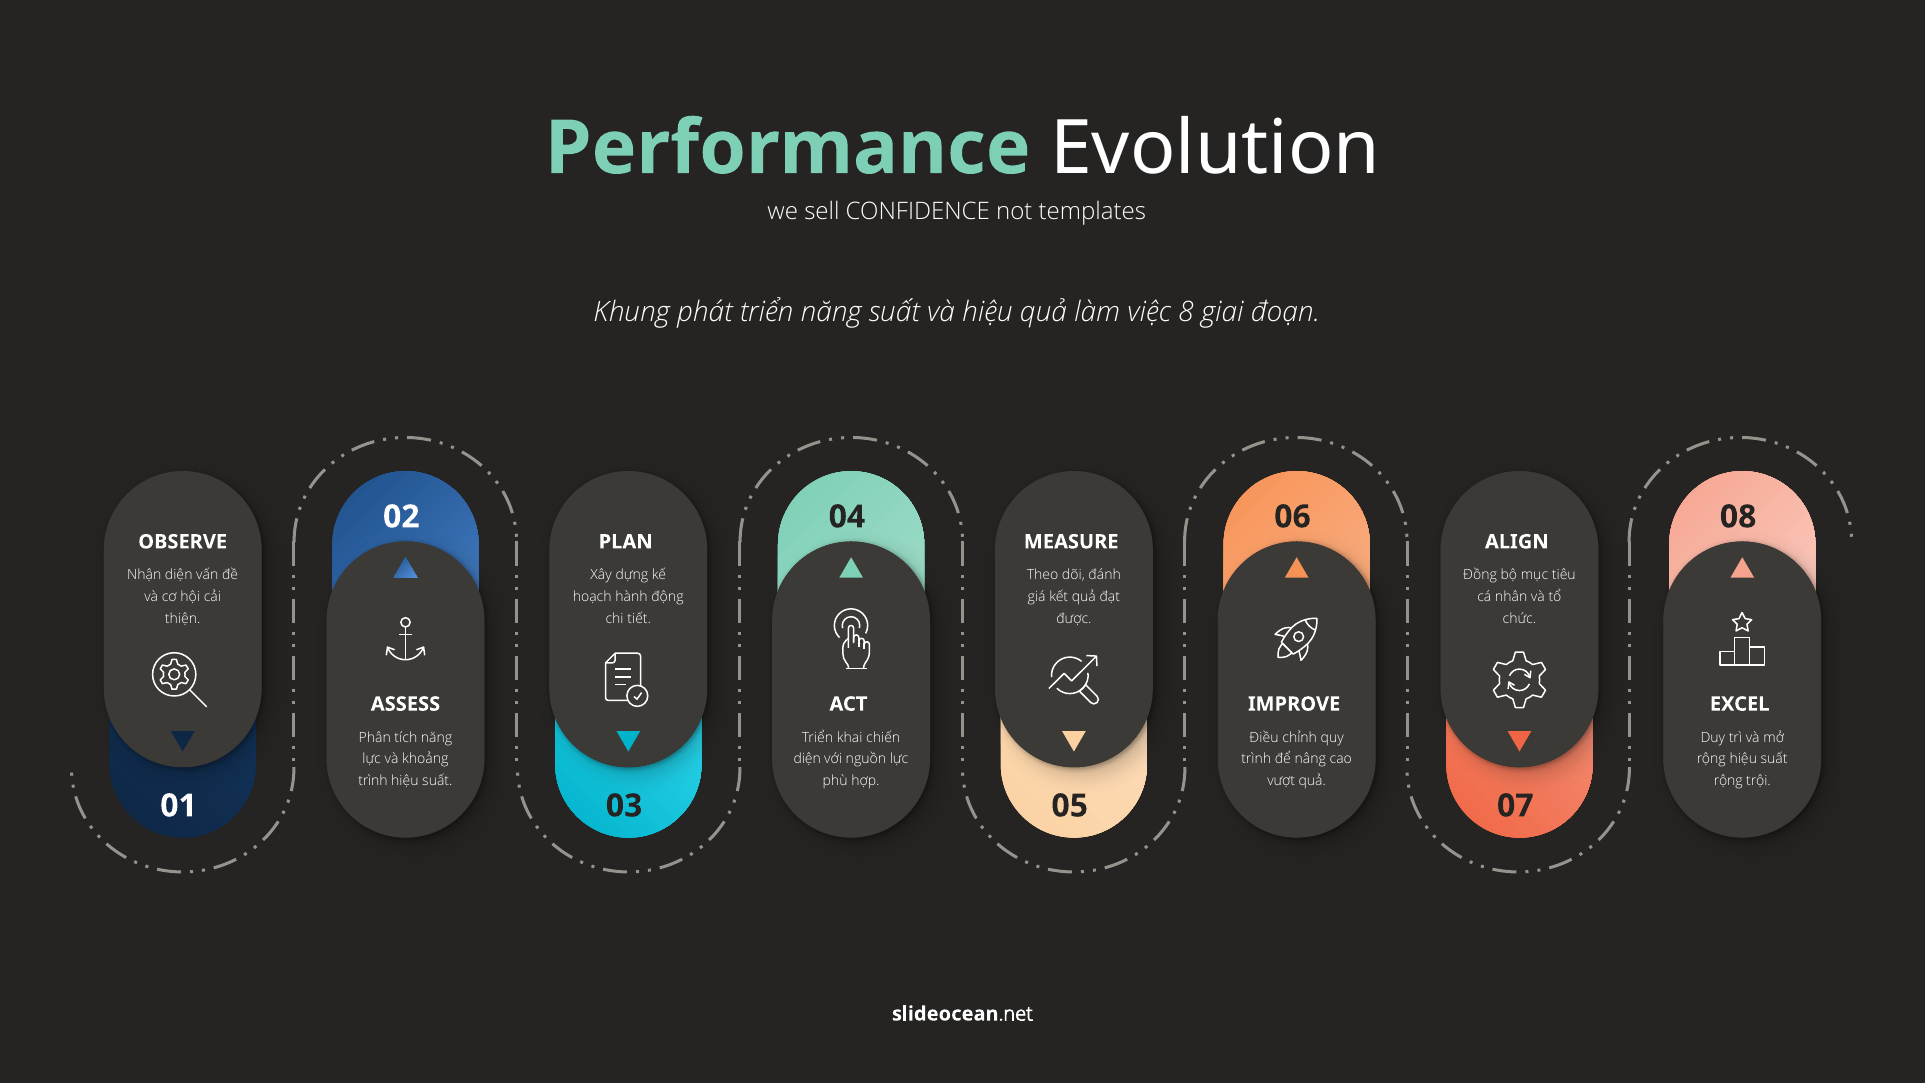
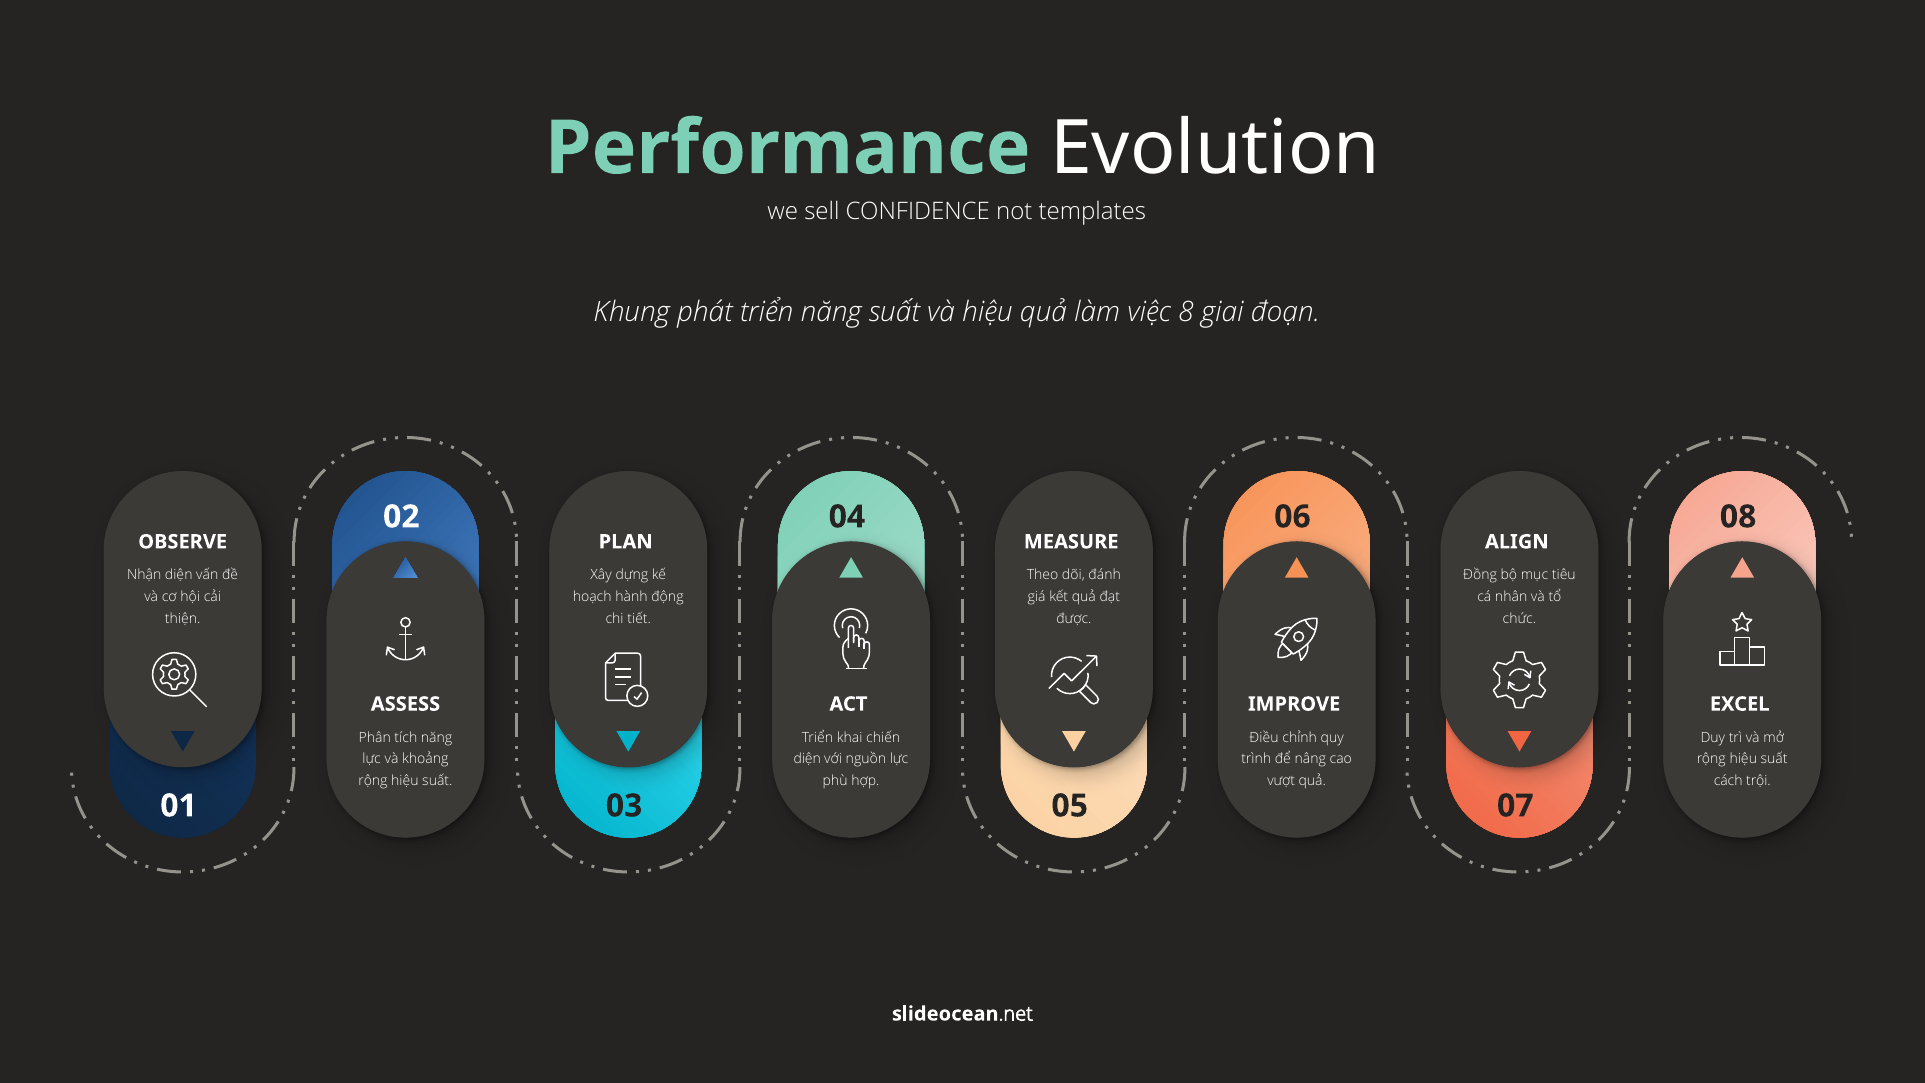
trình: trình -> rộng (373, 781)
rộng: rộng -> cách (1728, 781)
